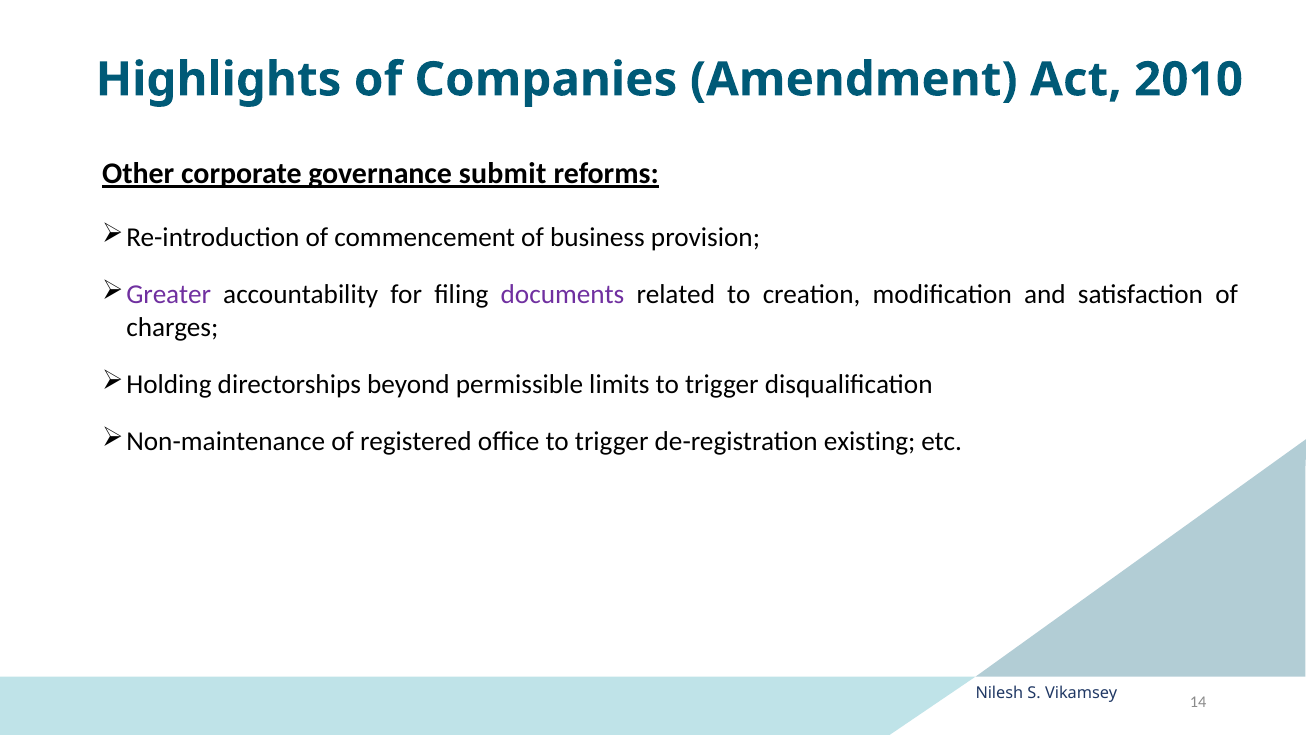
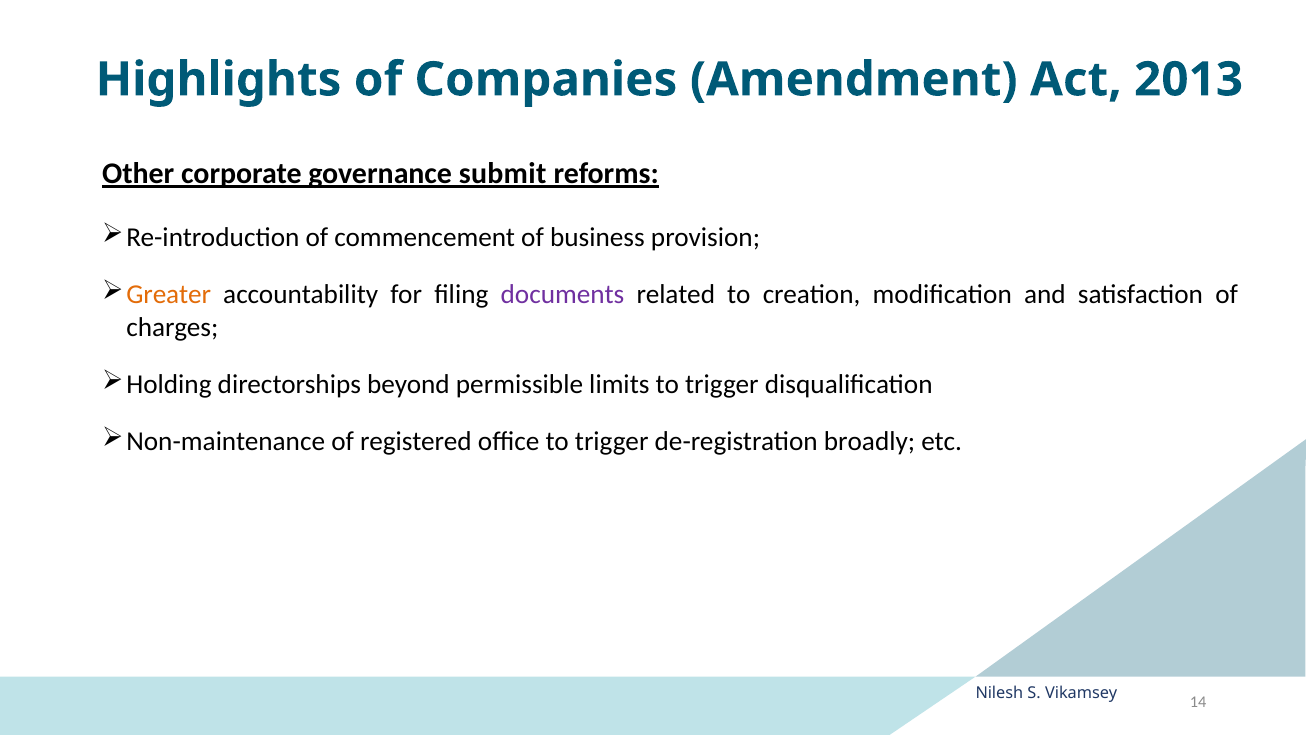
2010: 2010 -> 2013 (1189, 80)
Greater colour: purple -> orange (169, 295)
existing: existing -> broadly (870, 442)
